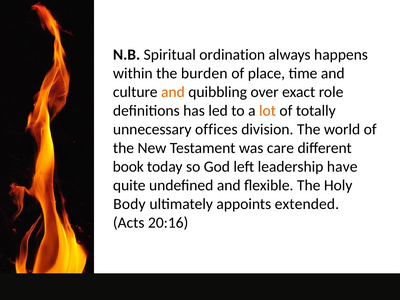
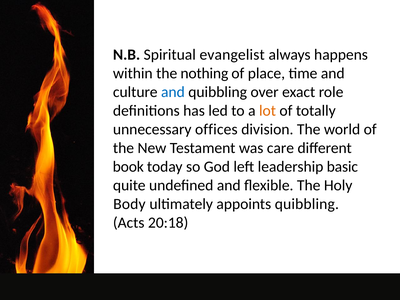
ordination: ordination -> evangelist (232, 55)
burden: burden -> nothing (204, 73)
and colour: orange -> blue (173, 92)
have: have -> basic (342, 167)
appoints extended: extended -> quibbling (307, 204)
20:16: 20:16 -> 20:18 (168, 223)
